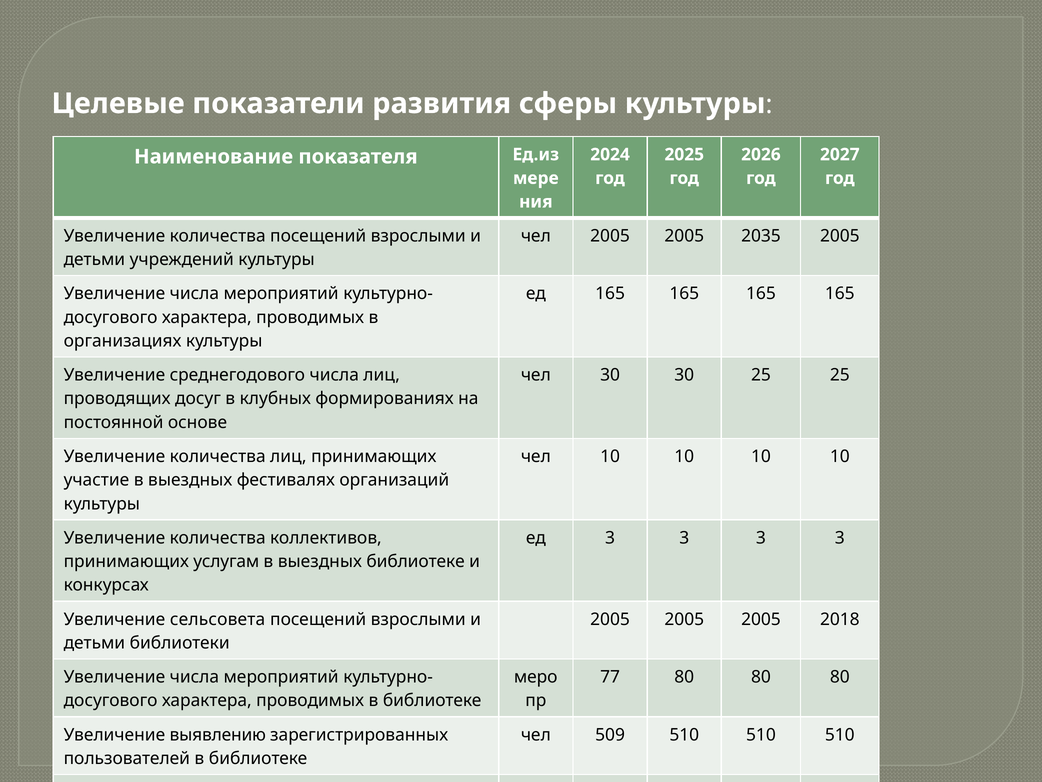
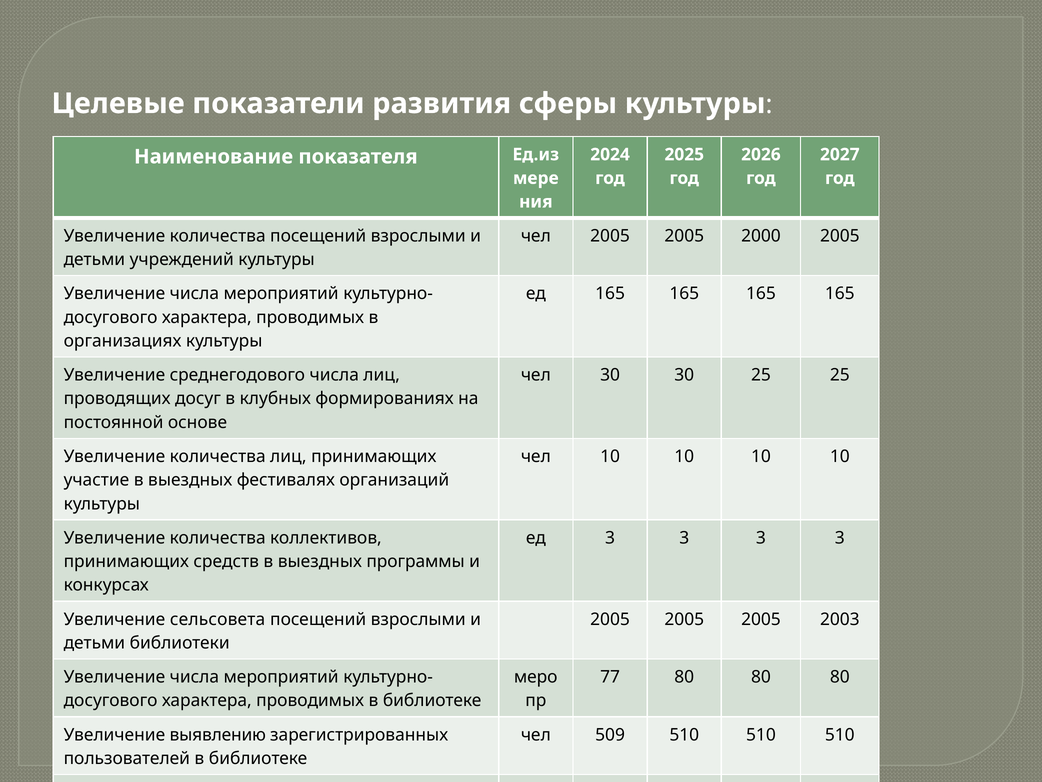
2035: 2035 -> 2000 (761, 236)
услугам: услугам -> средств (226, 561)
выездных библиотеке: библиотеке -> программы (416, 561)
2018: 2018 -> 2003 (840, 619)
